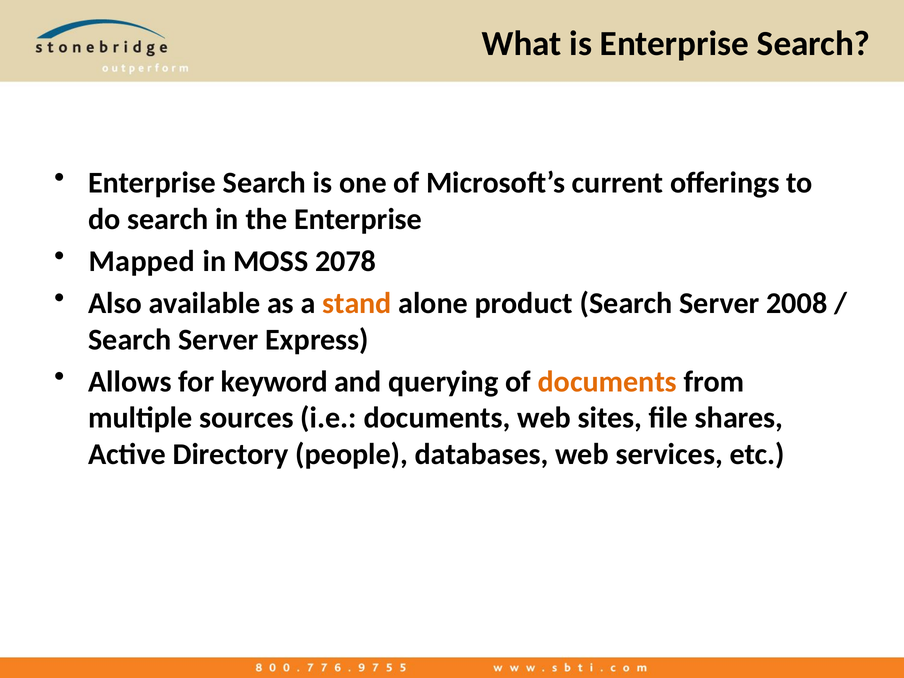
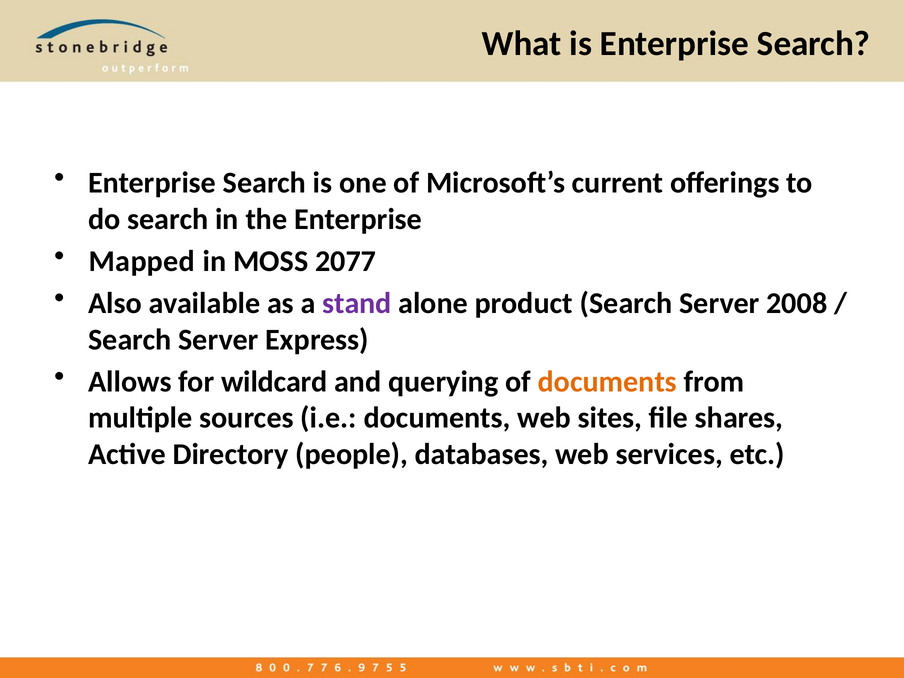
2078: 2078 -> 2077 (346, 261)
stand colour: orange -> purple (357, 303)
keyword: keyword -> wildcard (274, 382)
